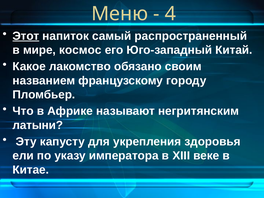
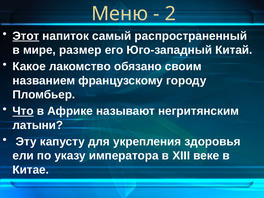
4: 4 -> 2 (170, 14)
космос: космос -> размер (80, 50)
Что underline: none -> present (23, 111)
